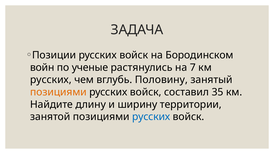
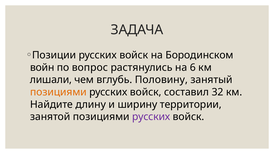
ученые: ученые -> вопрос (90, 68)
7: 7 -> 6 (193, 68)
русских: русских -> лишали (51, 80)
35: 35 -> 32 (218, 92)
русских colour: blue -> purple (151, 117)
